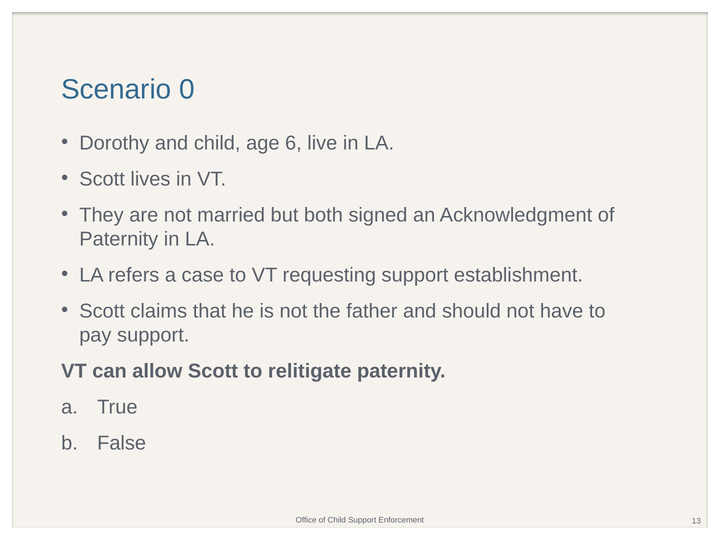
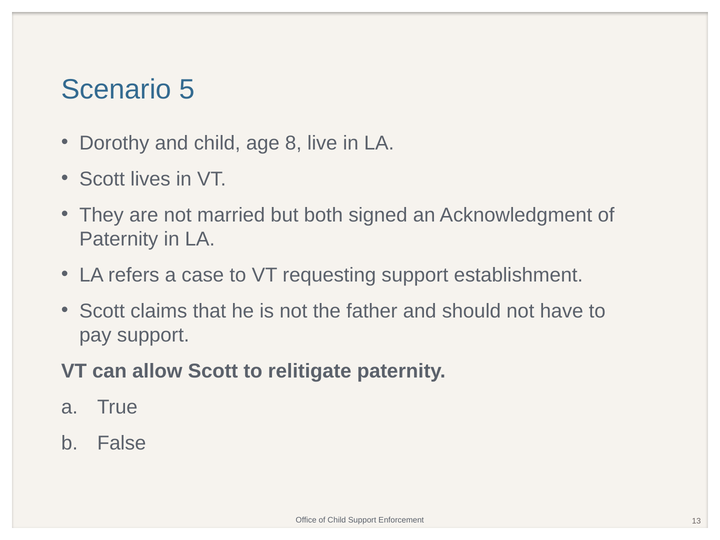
0: 0 -> 5 (187, 90)
6: 6 -> 8 (293, 143)
